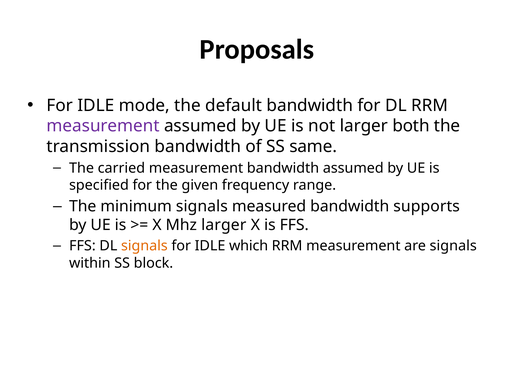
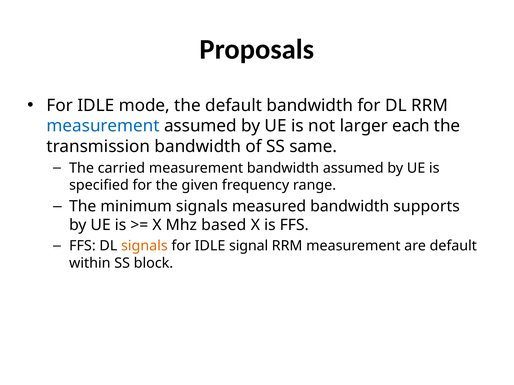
measurement colour: purple -> blue (103, 126)
both: both -> each (411, 126)
Mhz larger: larger -> based (224, 225)
which: which -> signal (249, 246)
are signals: signals -> default (453, 246)
